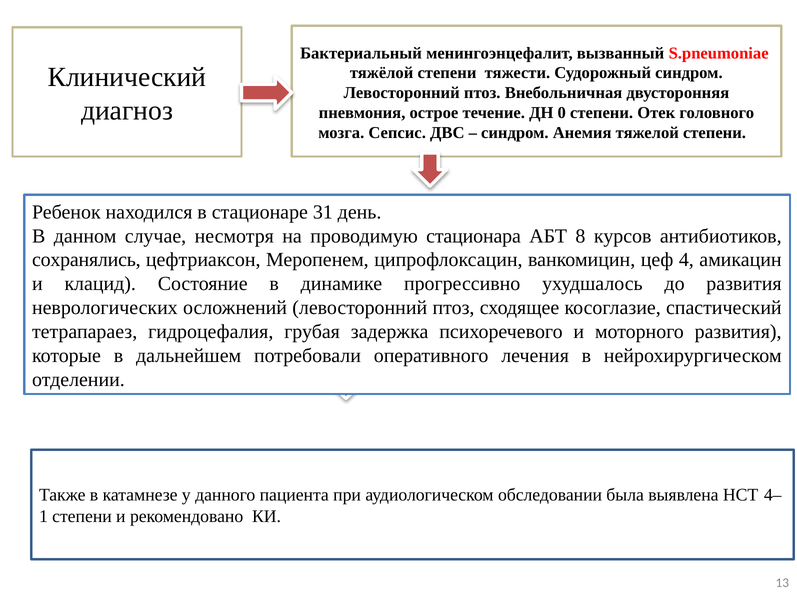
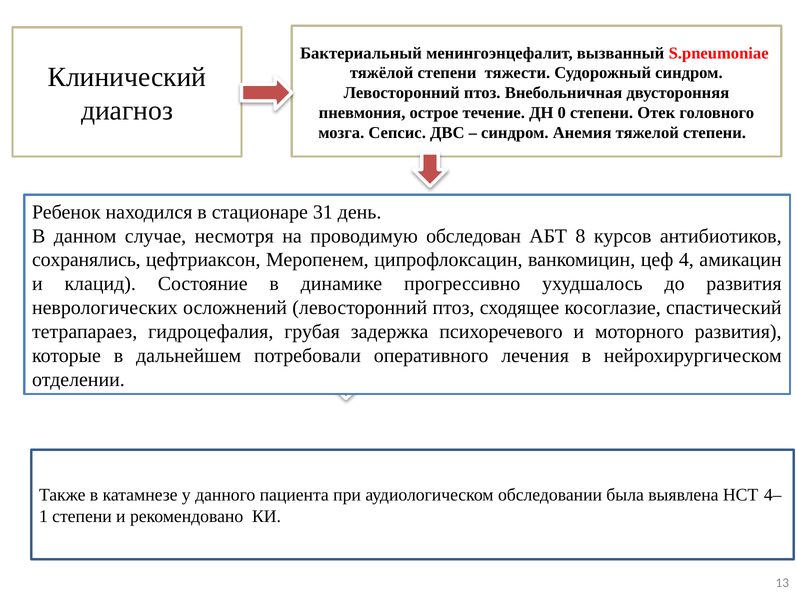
стационара: стационара -> обследован (474, 236)
